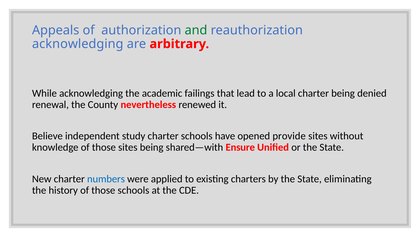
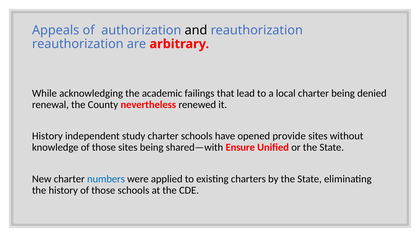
and colour: green -> black (196, 30)
acknowledging: acknowledging -> reauthorization (78, 44)
Believe: Believe -> History (47, 136)
